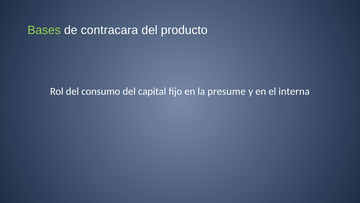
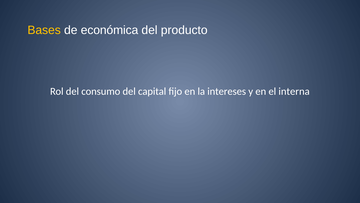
Bases colour: light green -> yellow (44, 30)
contracara: contracara -> económica (110, 30)
presume: presume -> intereses (227, 91)
